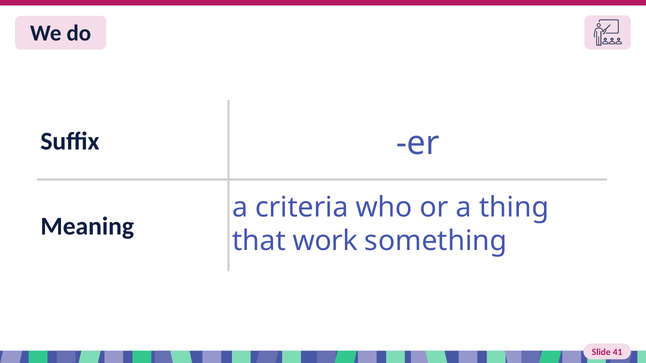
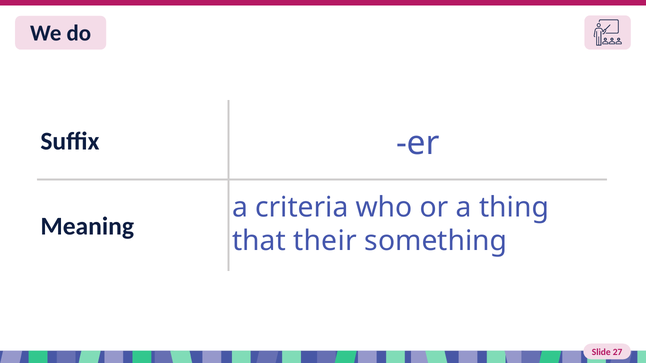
work: work -> their (325, 241)
41: 41 -> 27 (618, 352)
